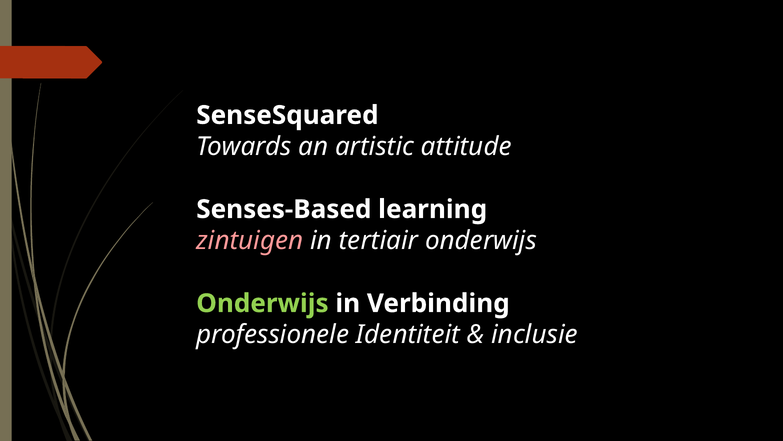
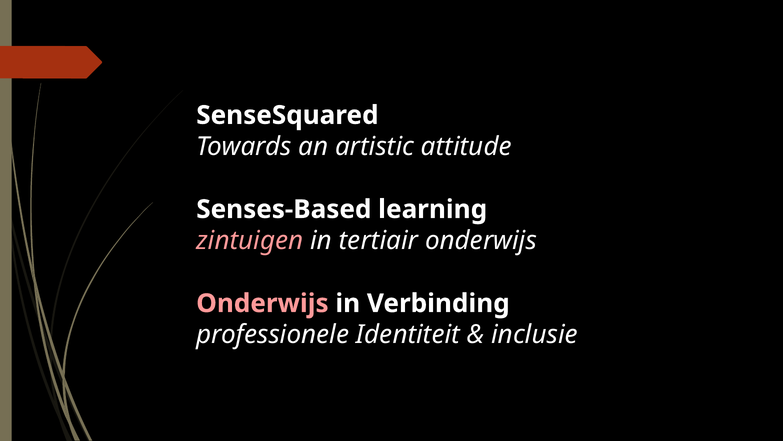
Onderwijs colour: light green -> pink (262, 303)
